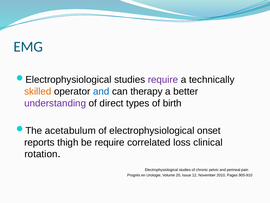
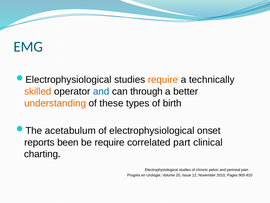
require colour: purple -> orange (163, 80)
therapy: therapy -> through (147, 91)
understanding colour: purple -> orange (55, 103)
direct: direct -> these (112, 103)
thigh: thigh -> been (68, 142)
loss: loss -> part (182, 142)
rotation: rotation -> charting (41, 154)
